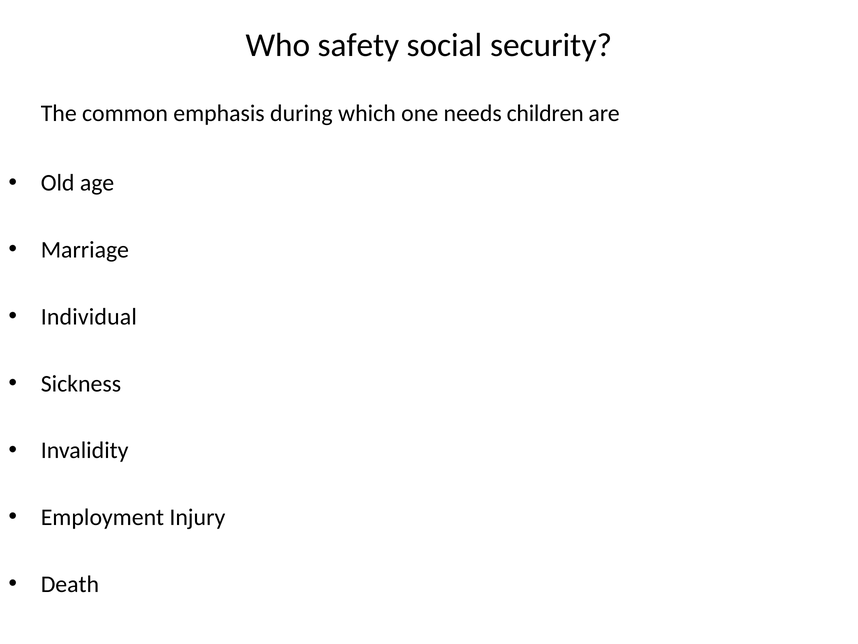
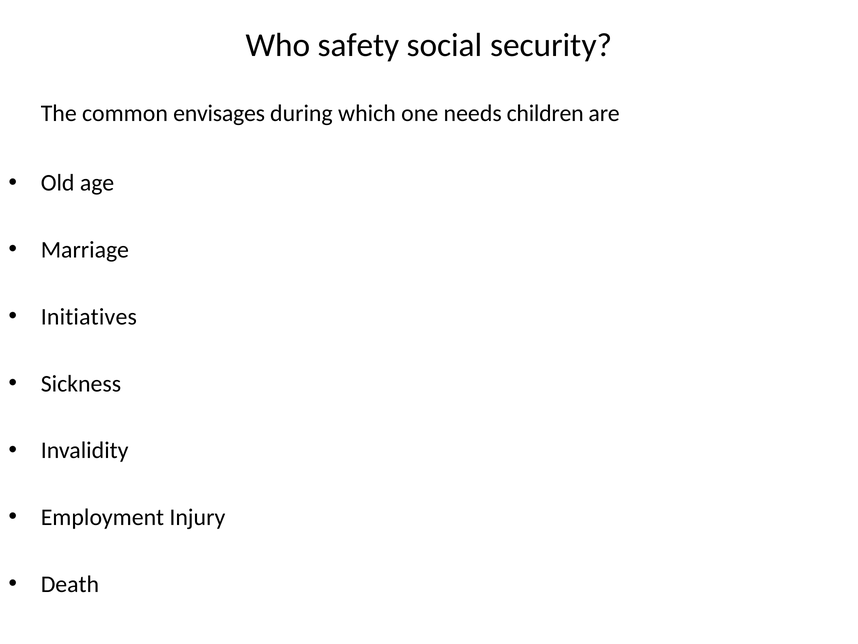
emphasis: emphasis -> envisages (219, 113)
Individual: Individual -> Initiatives (89, 317)
